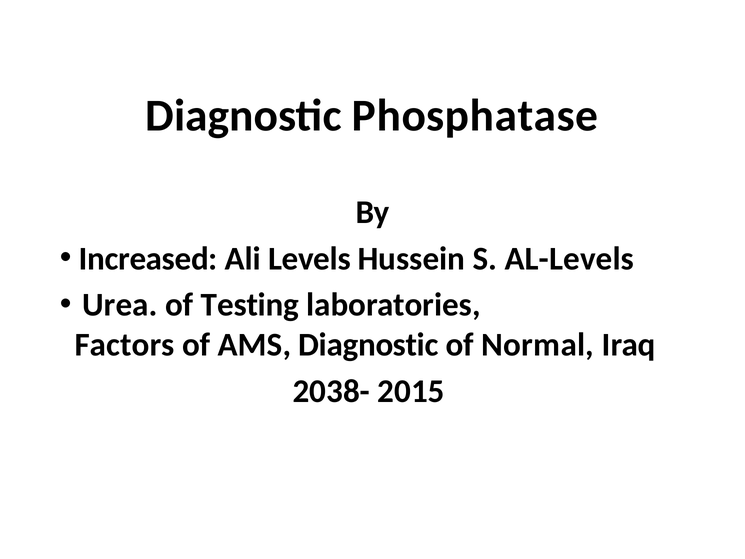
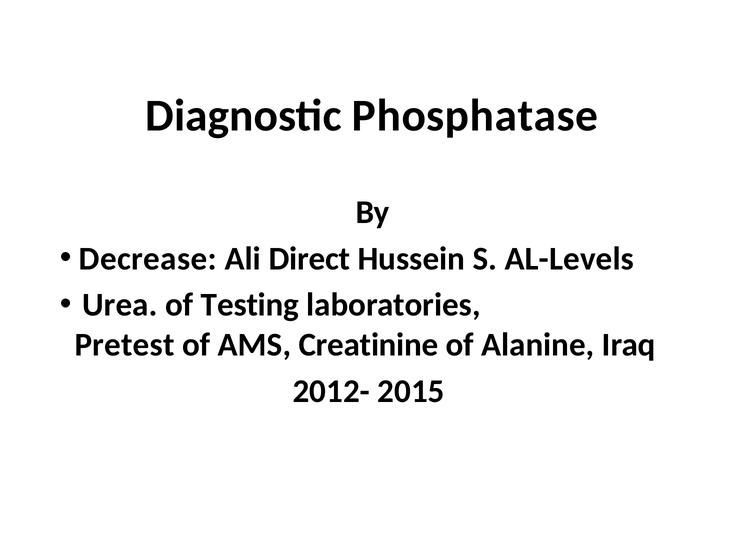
Increased: Increased -> Decrease (148, 259)
Levels: Levels -> Direct (309, 259)
Factors: Factors -> Pretest (125, 345)
AMS Diagnostic: Diagnostic -> Creatinine (368, 345)
Normal: Normal -> Alanine (538, 345)
2038-: 2038- -> 2012- (331, 391)
